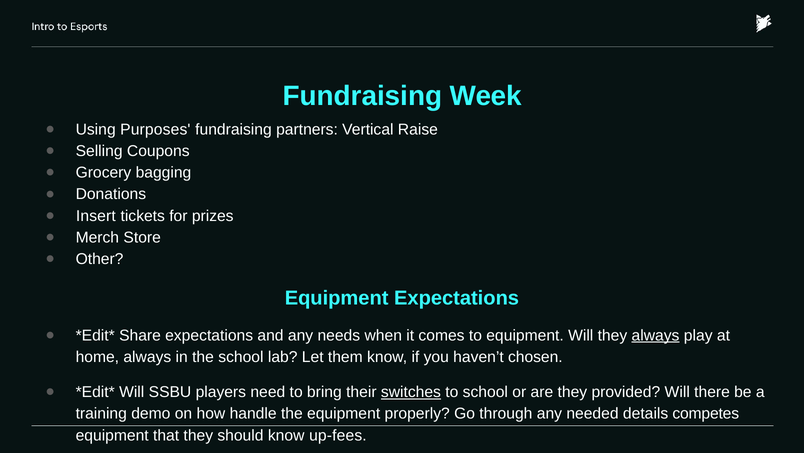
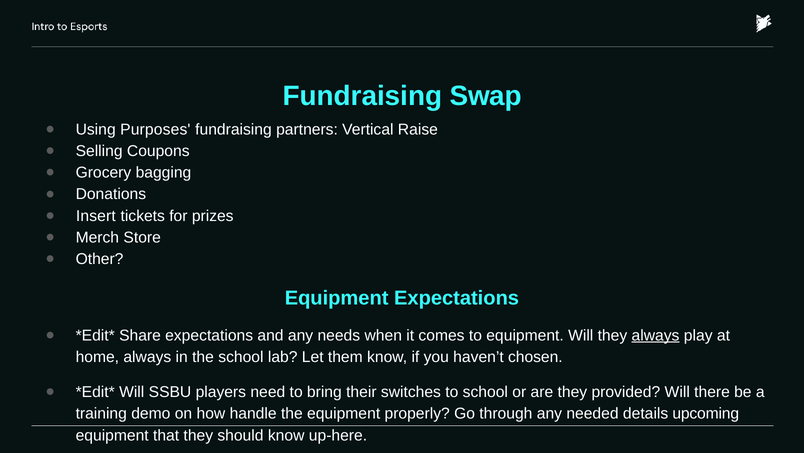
Week: Week -> Swap (486, 96)
switches underline: present -> none (411, 391)
competes: competes -> upcoming (706, 413)
up-fees: up-fees -> up-here (338, 435)
